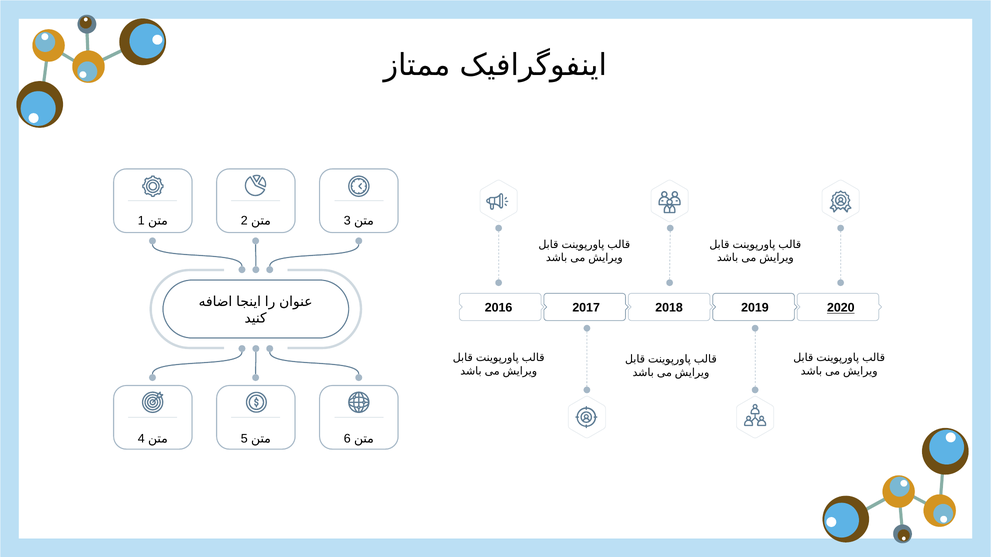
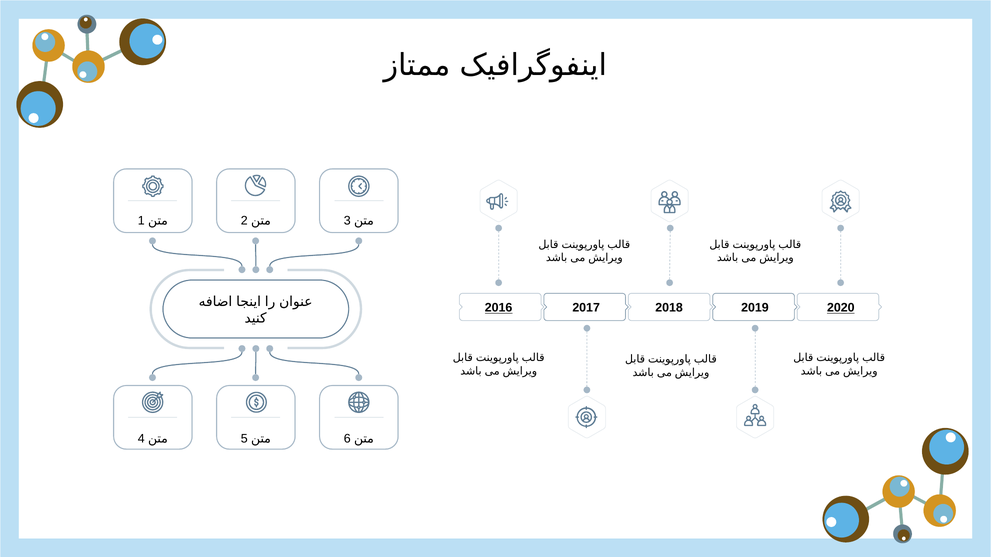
2016 underline: none -> present (499, 308)
